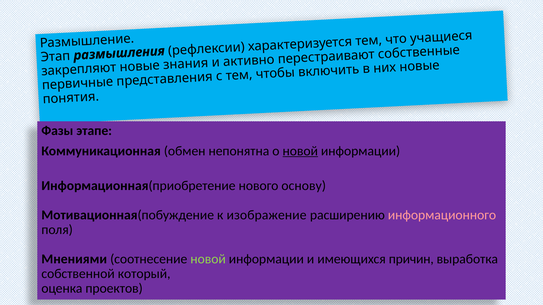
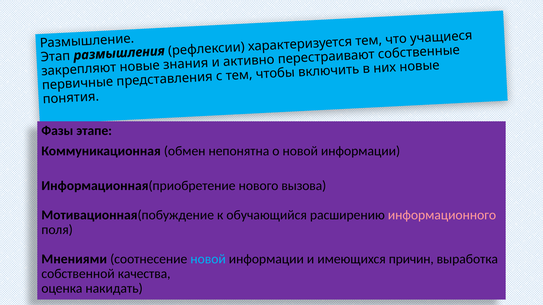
новой underline: present -> none (300, 151)
основу: основу -> вызова (304, 186)
изображение: изображение -> обучающийся (267, 215)
новой colour: light green -> light blue (208, 259)
который: который -> качества (144, 274)
проектов: проектов -> накидать (114, 289)
